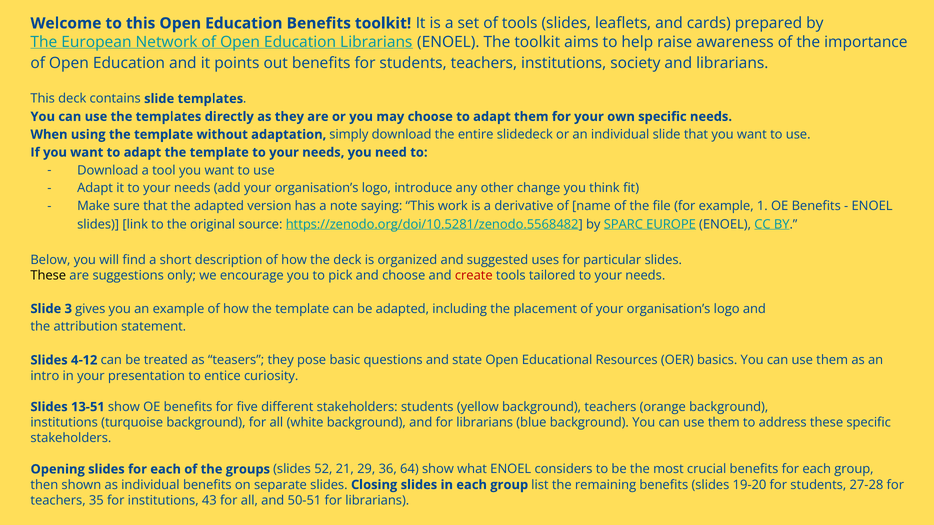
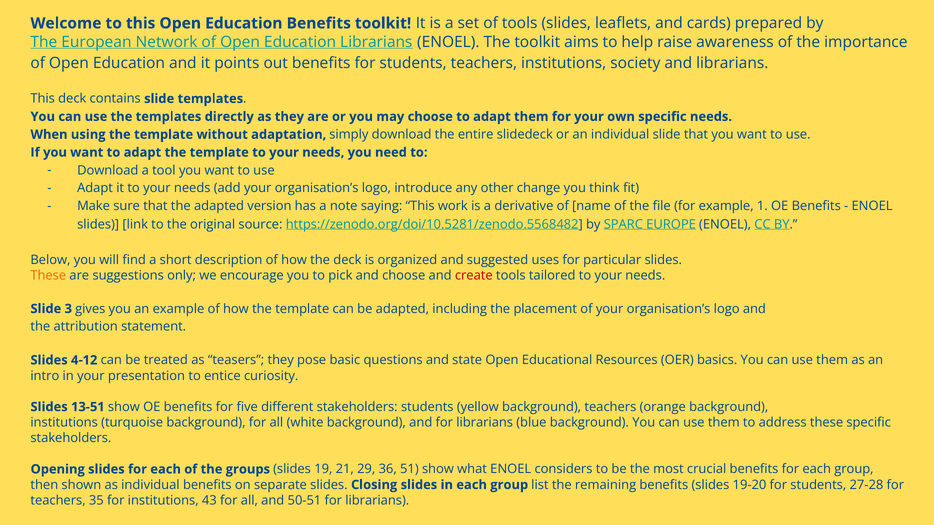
These colour: black -> orange (48, 276)
52: 52 -> 19 (323, 470)
64: 64 -> 51 (409, 470)
